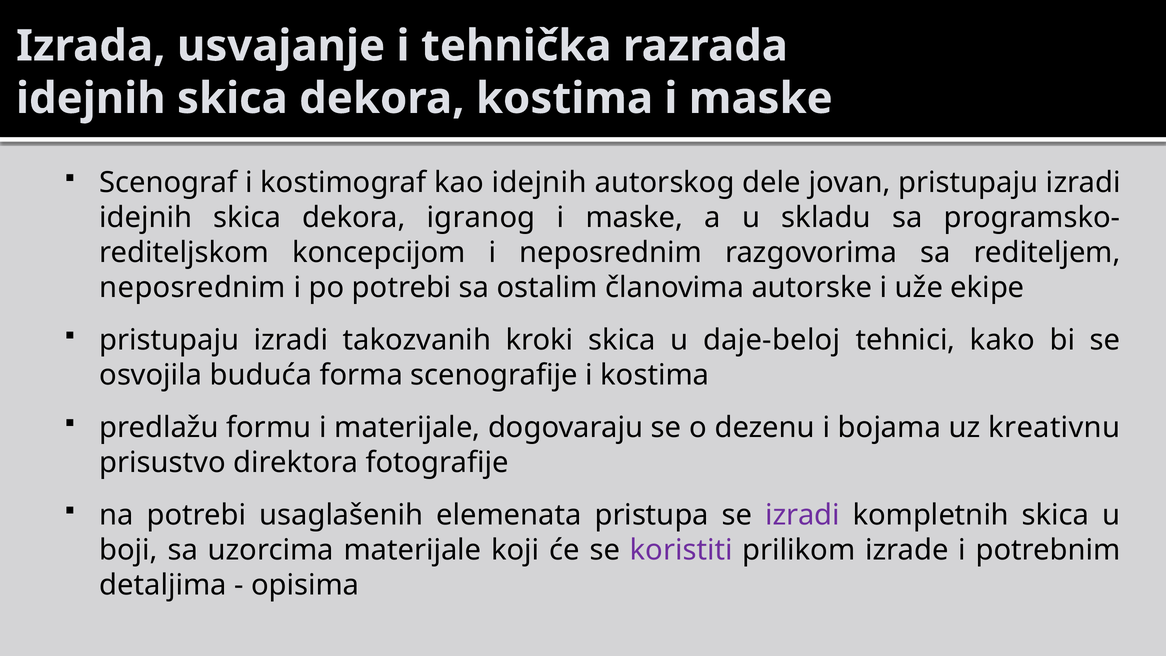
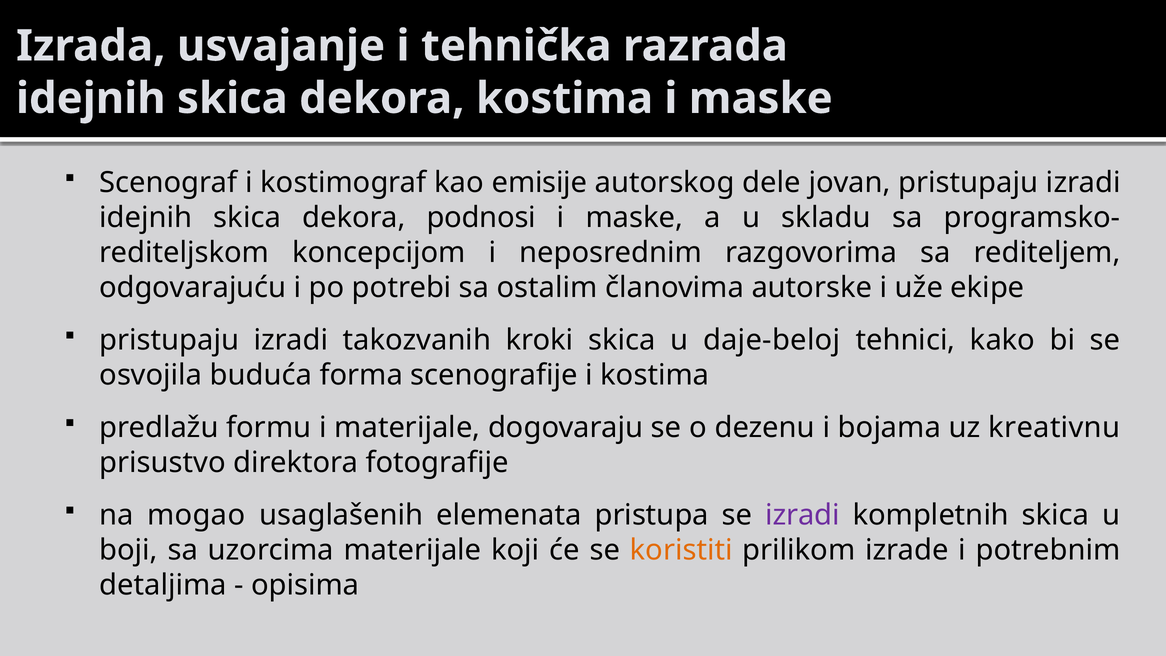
kao idejnih: idejnih -> emisije (539, 183)
igranog: igranog -> podnosi (481, 218)
neposrednim: neposrednim -> odgovarajuću (193, 288)
na potrebi: potrebi -> mogao (196, 515)
koristiti colour: purple -> orange (681, 550)
